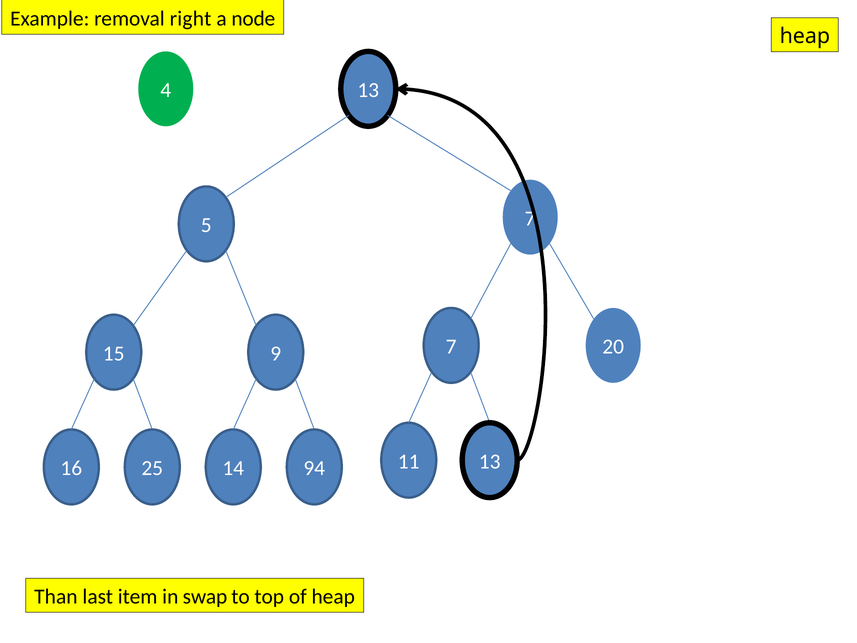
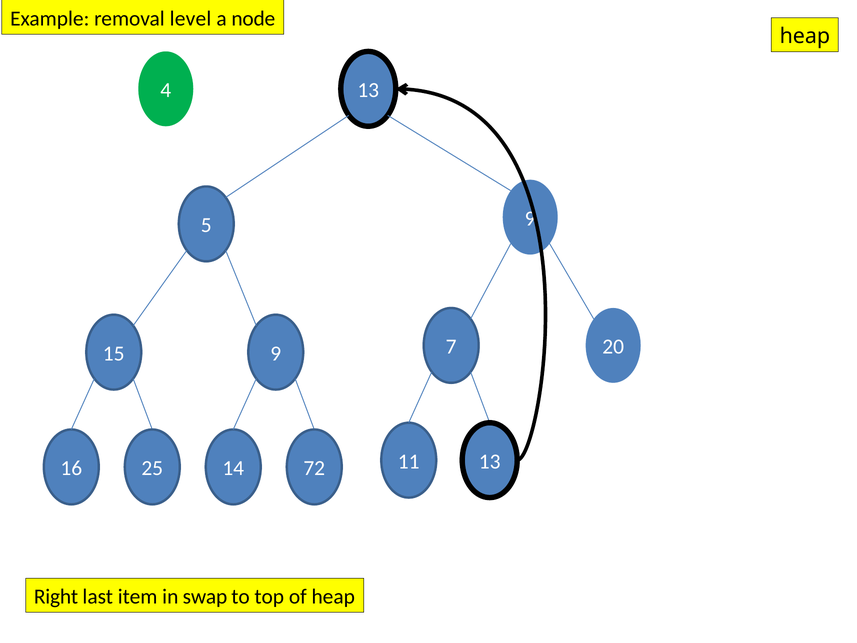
right: right -> level (191, 19)
5 7: 7 -> 9 (530, 219)
94: 94 -> 72 (314, 468)
Than: Than -> Right (56, 596)
